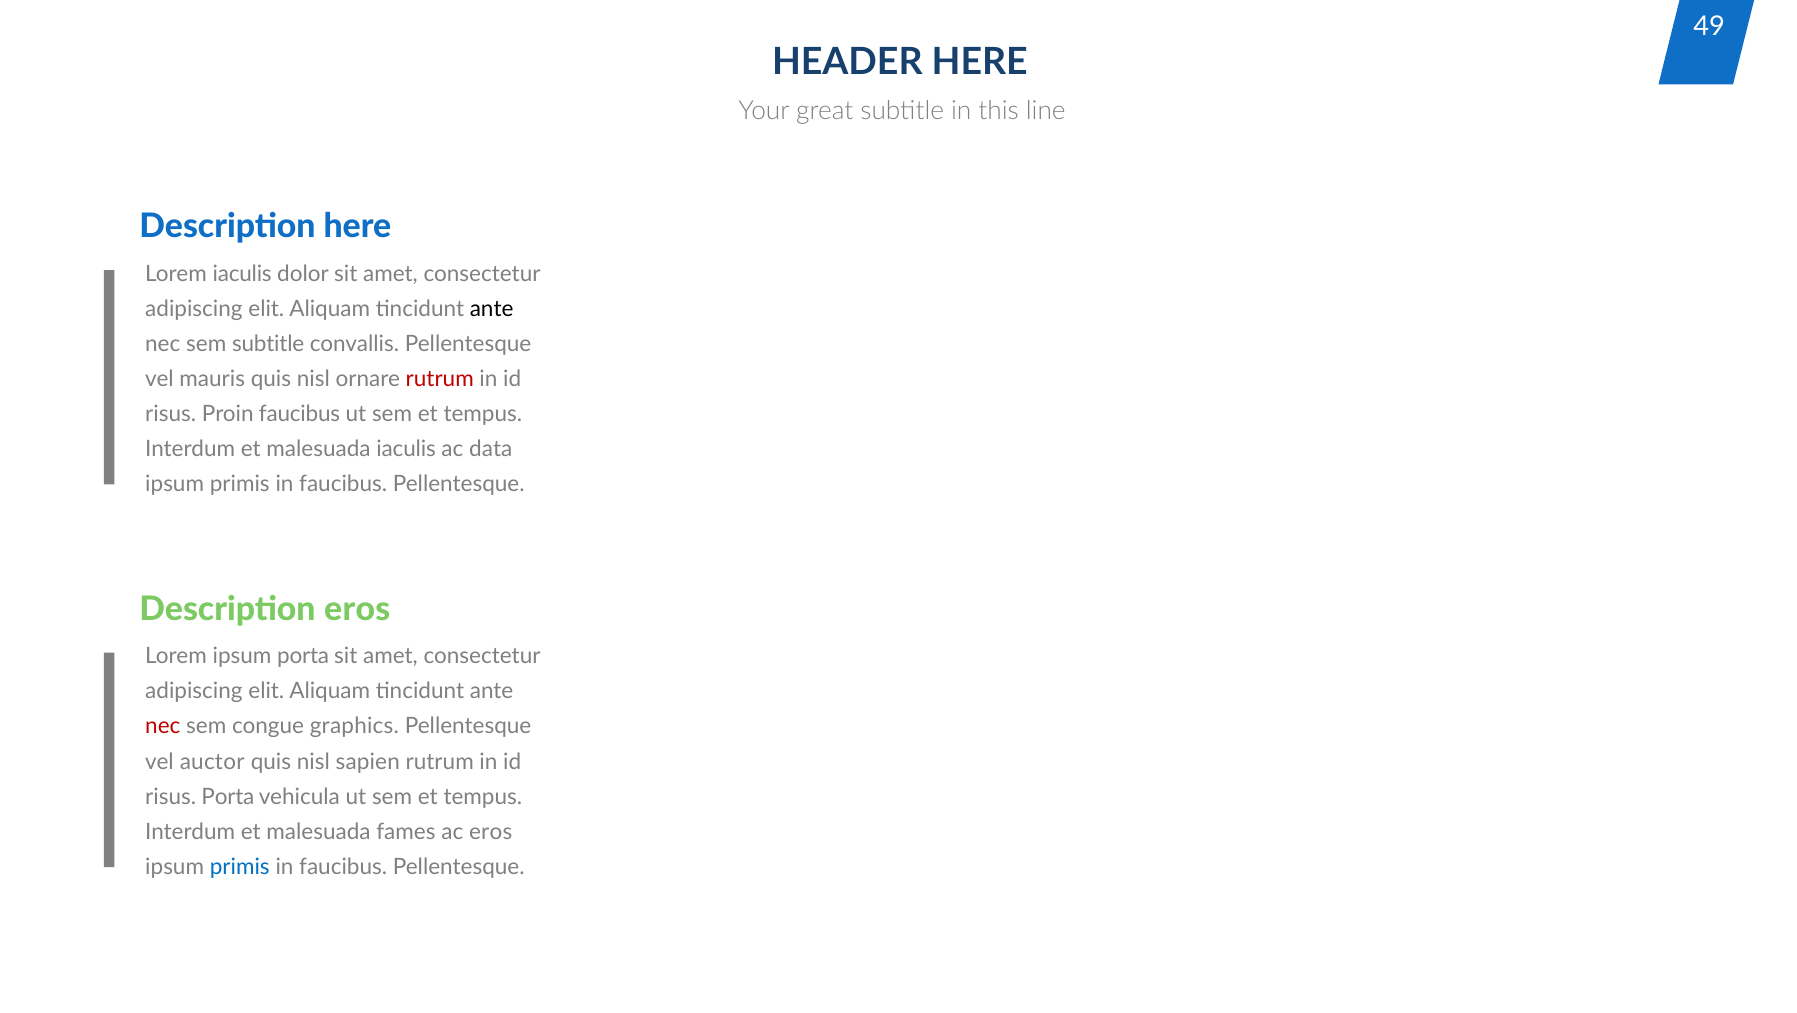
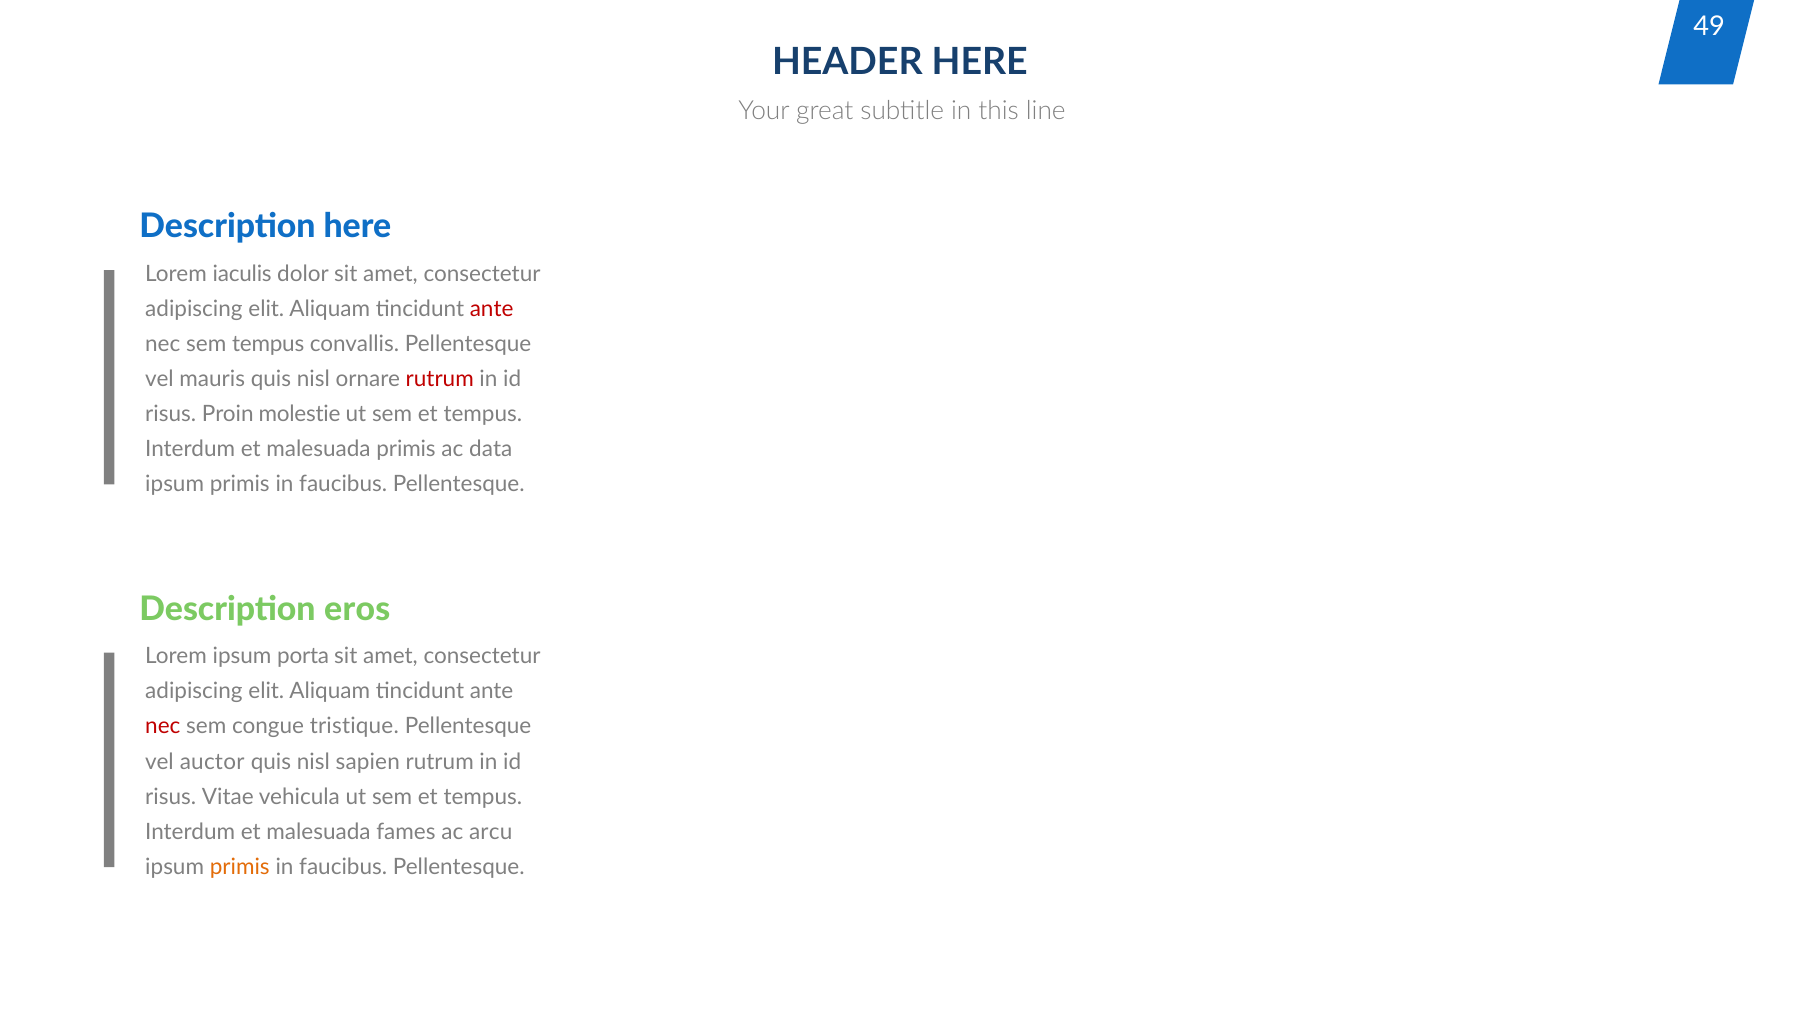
ante colour: black -> red (492, 309)
sem subtitle: subtitle -> tempus (268, 344)
Proin faucibus: faucibus -> molestie (300, 414)
malesuada iaculis: iaculis -> primis (406, 449)
graphics: graphics -> tristique (354, 727)
risus Porta: Porta -> Vitae (228, 797)
ac eros: eros -> arcu (491, 832)
primis colour: blue -> orange (240, 867)
